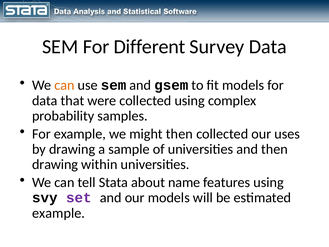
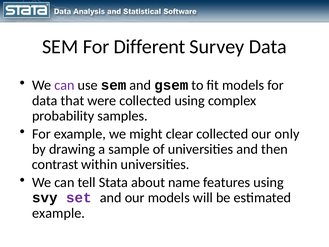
can colour: orange -> purple (64, 85)
might then: then -> clear (180, 134)
uses: uses -> only (287, 134)
drawing: drawing -> contrast (55, 164)
